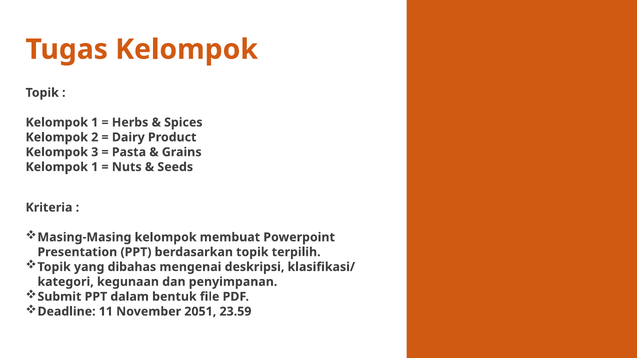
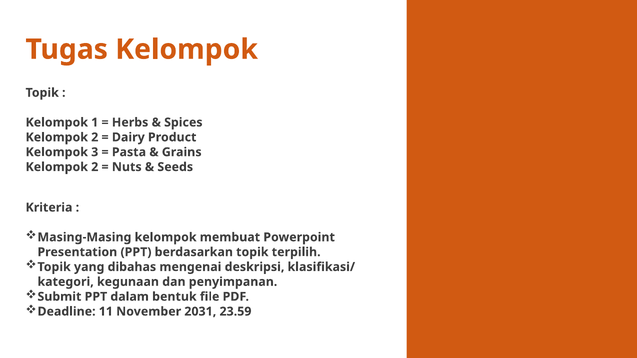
1: 1 -> 2 (95, 167)
2051: 2051 -> 2031 (200, 312)
